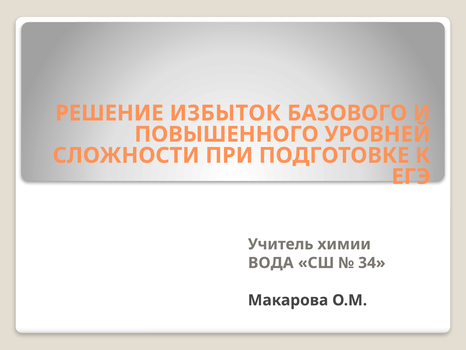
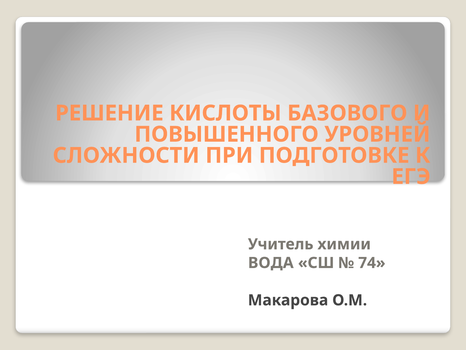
ИЗБЫТОК: ИЗБЫТОК -> КИСЛОТЫ (225, 113)
34: 34 -> 74 (372, 263)
